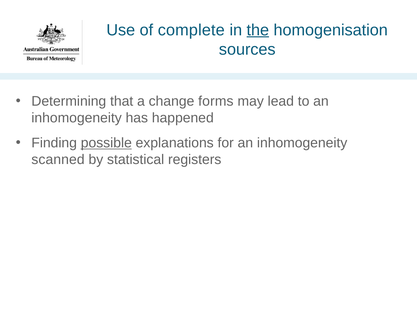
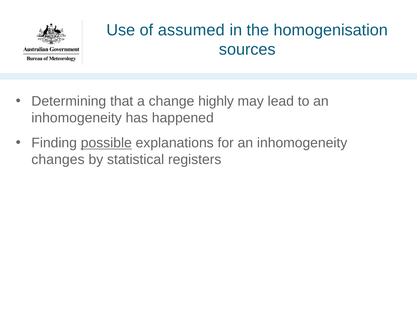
complete: complete -> assumed (191, 30)
the underline: present -> none (258, 30)
forms: forms -> highly (216, 101)
scanned: scanned -> changes (58, 160)
